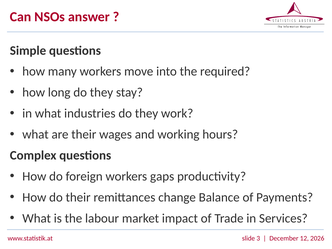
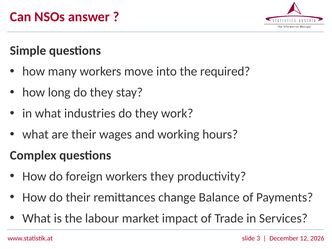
workers gaps: gaps -> they (162, 176)
